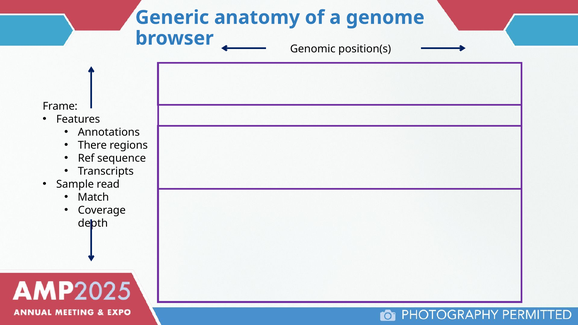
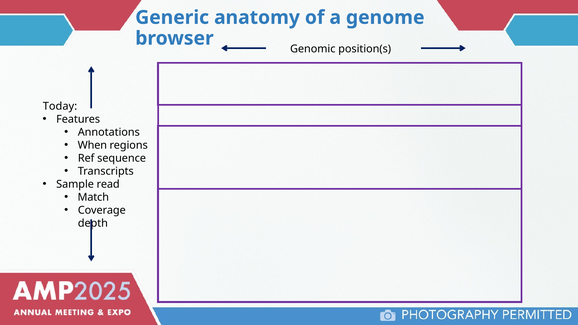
Frame: Frame -> Today (60, 106)
There: There -> When (92, 145)
